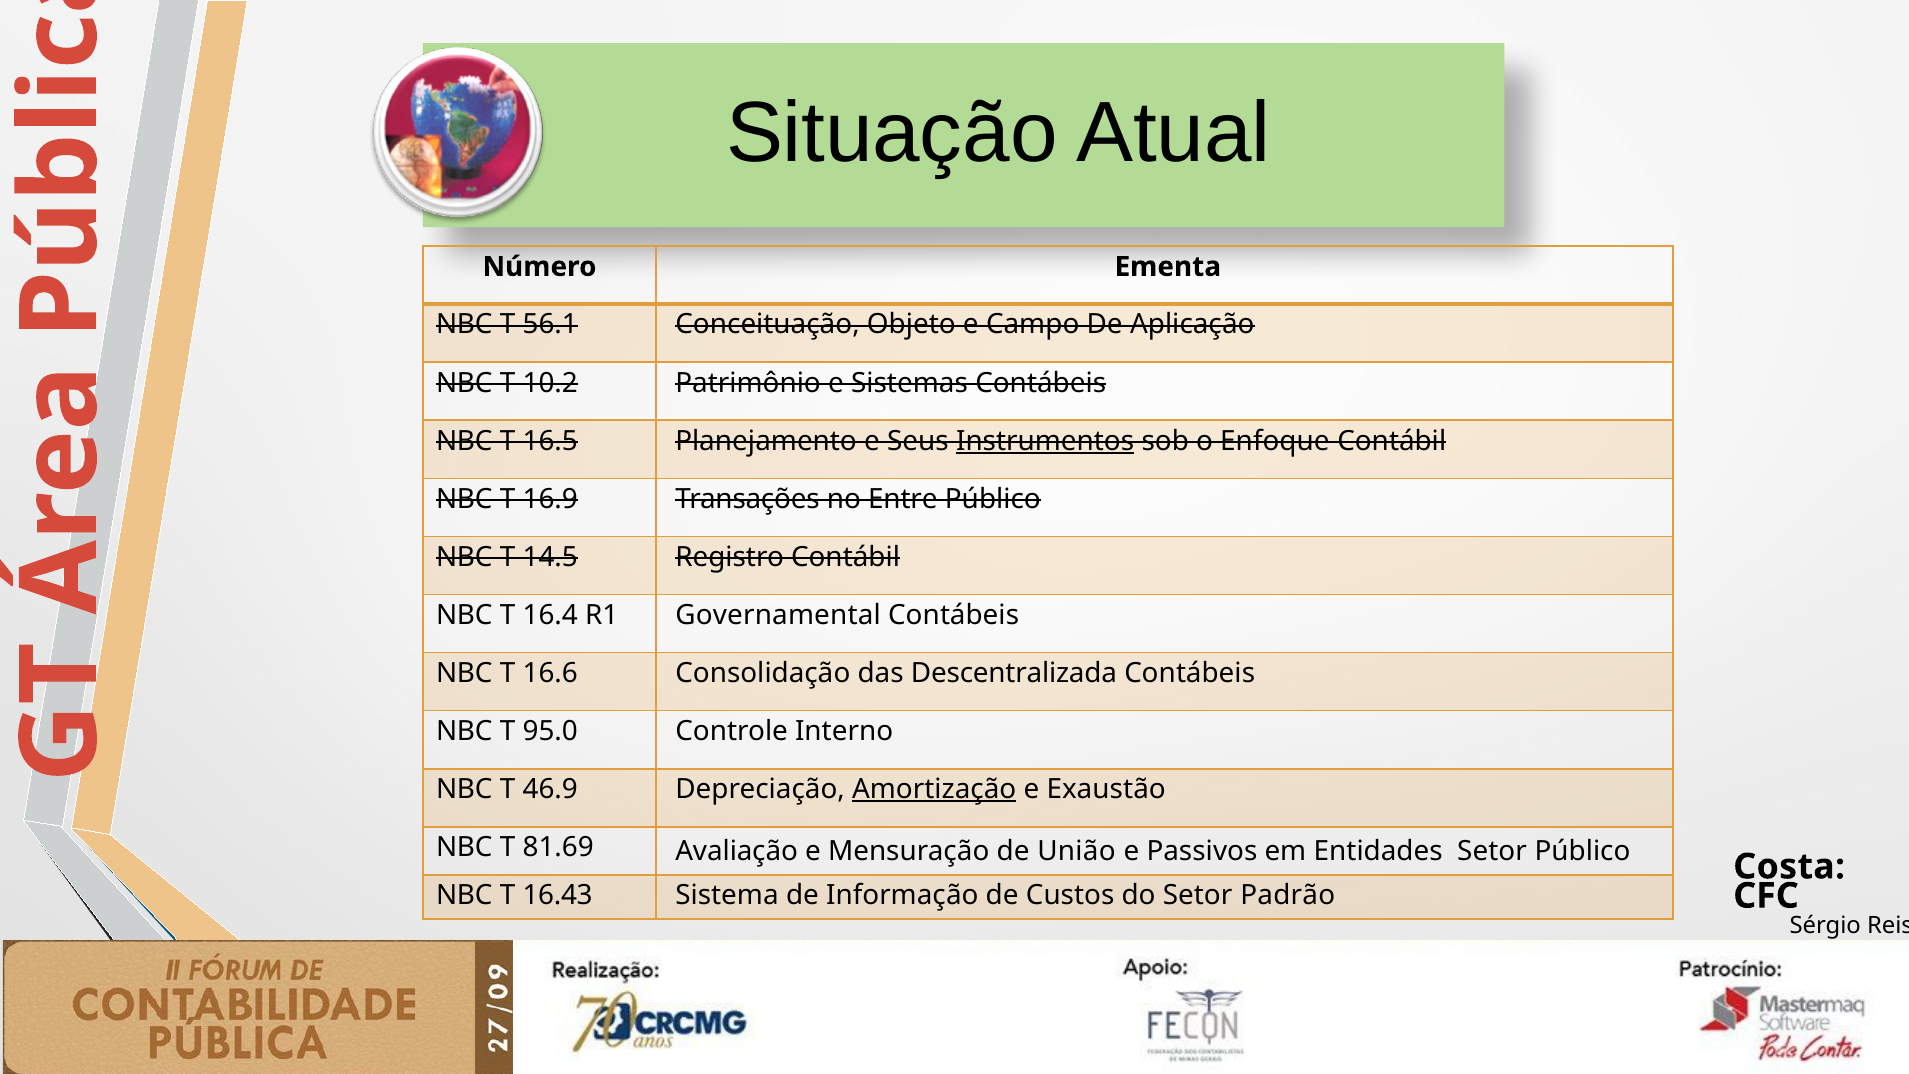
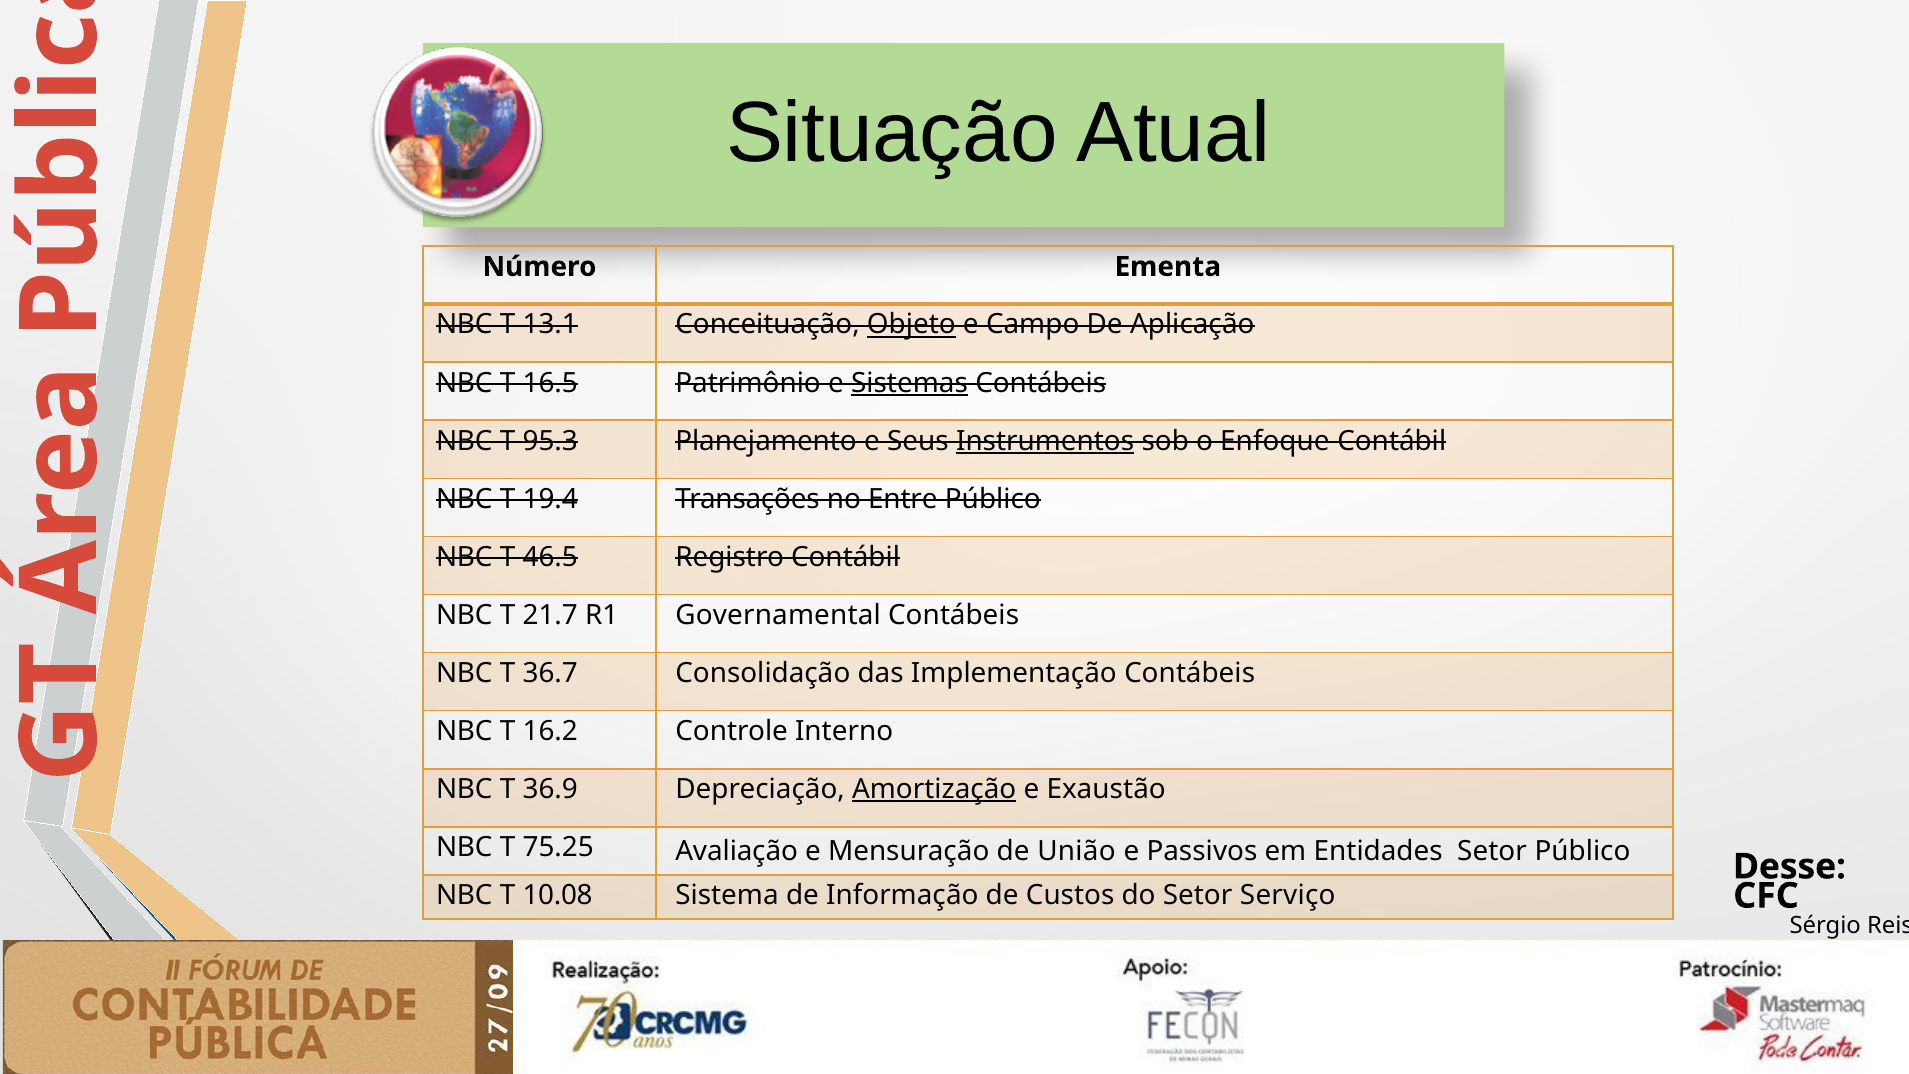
56.1: 56.1 -> 13.1 (550, 325)
Objeto underline: none -> present (911, 325)
10.2: 10.2 -> 16.5 (550, 383)
Sistemas underline: none -> present (909, 383)
16.5: 16.5 -> 95.3 (550, 441)
16.9: 16.9 -> 19.4 (550, 499)
14.5: 14.5 -> 46.5 (550, 557)
16.4: 16.4 -> 21.7 (550, 615)
16.6: 16.6 -> 36.7 (550, 673)
Descentralizada: Descentralizada -> Implementação (1014, 673)
95.0: 95.0 -> 16.2 (550, 731)
46.9: 46.9 -> 36.9 (550, 789)
81.69: 81.69 -> 75.25 (558, 847)
Costa: Costa -> Desse (1789, 866)
16.43: 16.43 -> 10.08 (558, 895)
Padrão: Padrão -> Serviço (1288, 895)
